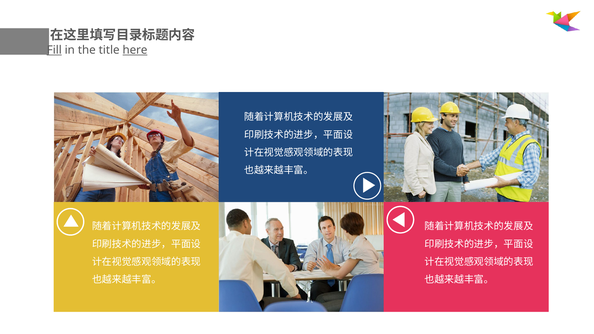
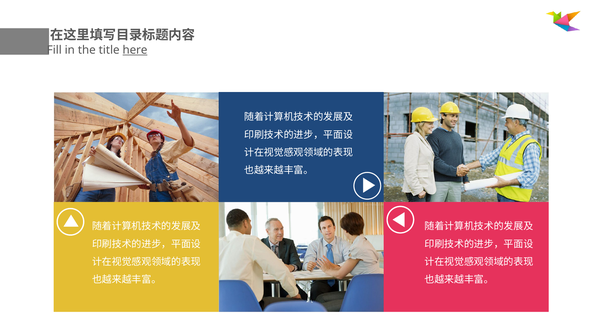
Fill underline: present -> none (54, 50)
